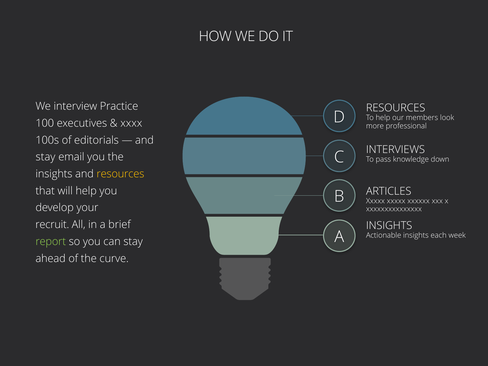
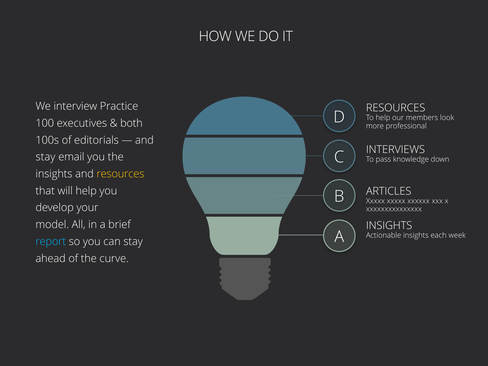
xxxx: xxxx -> both (131, 123)
recruit: recruit -> model (52, 225)
report colour: light green -> light blue (51, 242)
